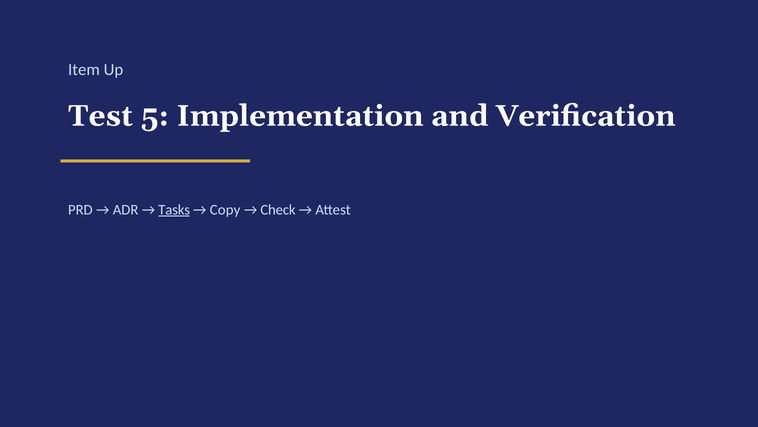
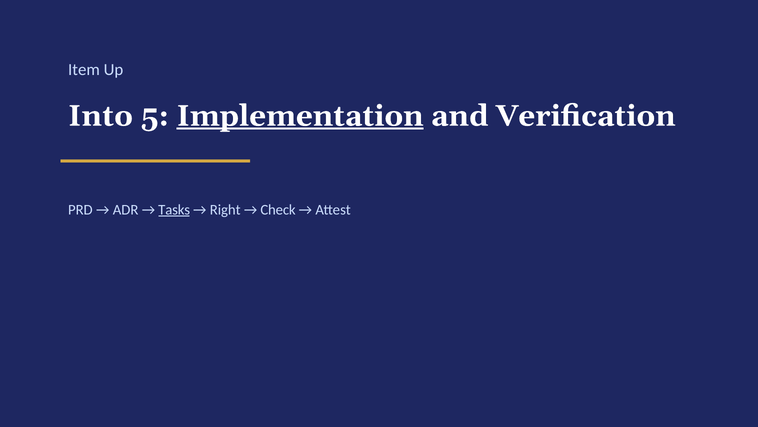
Test: Test -> Into (101, 116)
Implementation underline: none -> present (300, 116)
Copy: Copy -> Right (225, 209)
